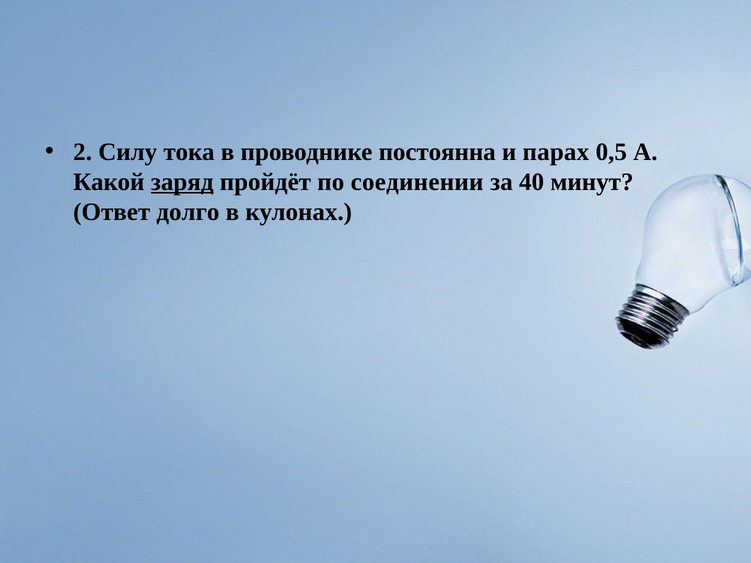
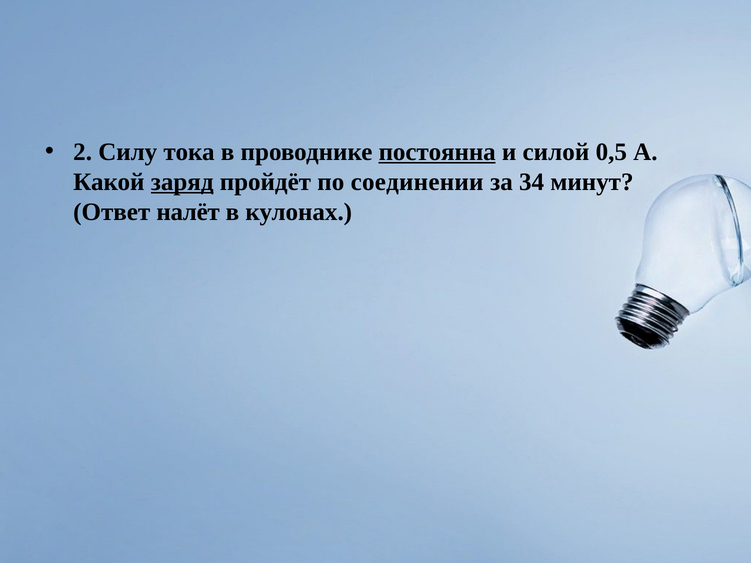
постоянна underline: none -> present (437, 152)
парах: парах -> силой (556, 152)
40: 40 -> 34 (532, 182)
долго: долго -> налёт (188, 212)
